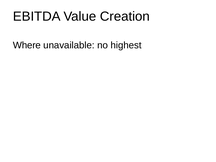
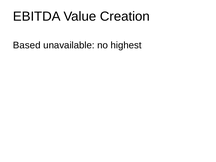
Where: Where -> Based (27, 45)
